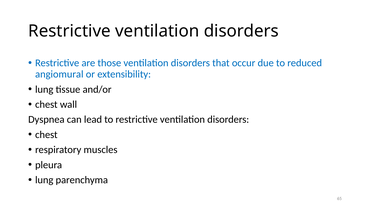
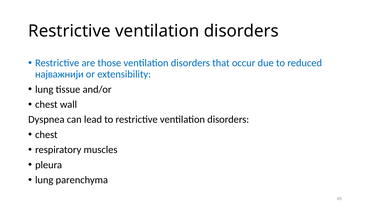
angiomural: angiomural -> најважнији (59, 74)
